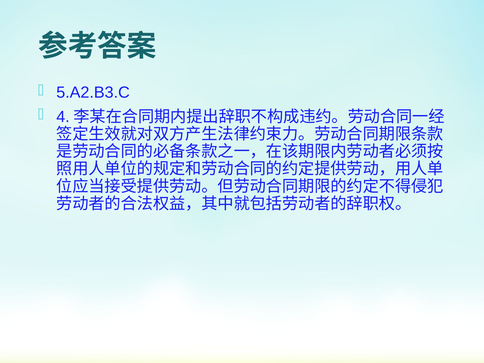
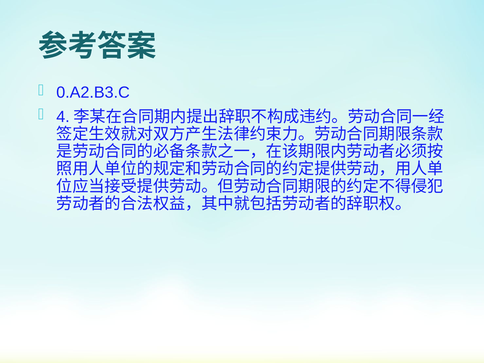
5.A2.B3.C: 5.A2.B3.C -> 0.A2.B3.C (93, 93)
